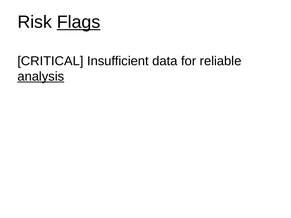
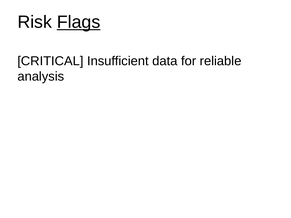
analysis underline: present -> none (41, 77)
